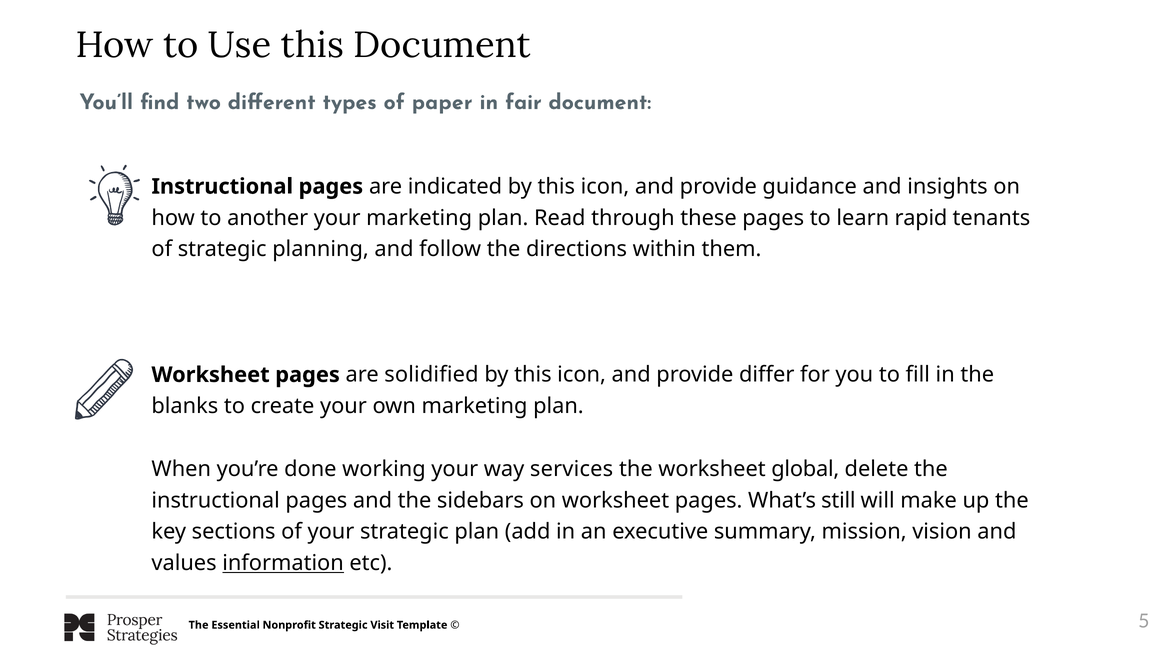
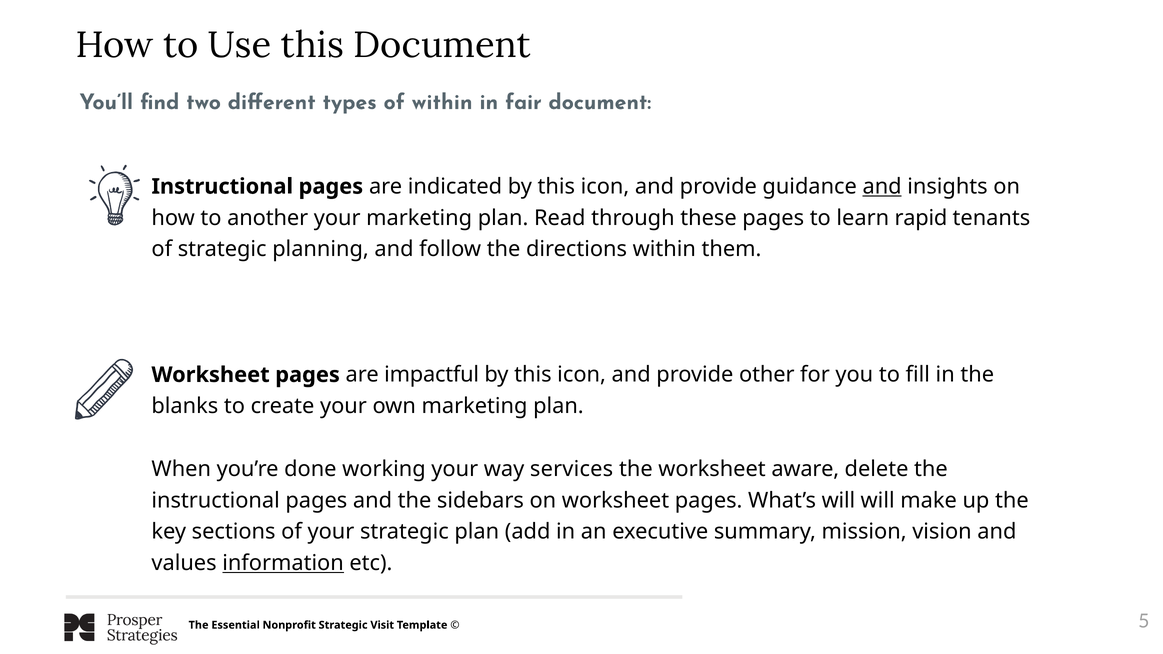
of paper: paper -> within (442, 102)
and underline: none -> present (882, 187)
solidified: solidified -> impactful (432, 375)
differ: differ -> other (767, 375)
global: global -> aware (805, 469)
What’s still: still -> will (838, 501)
